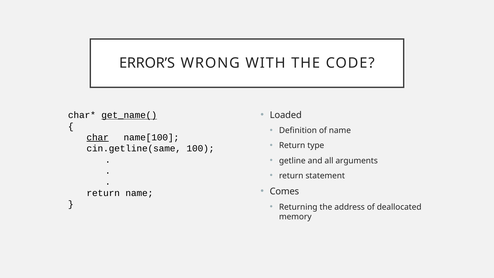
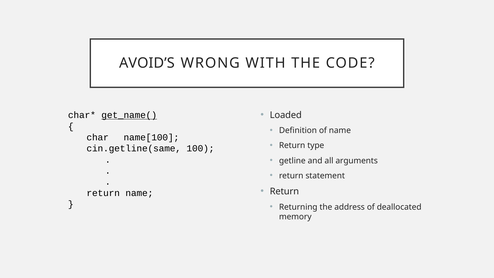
ERROR’S: ERROR’S -> AVOID’S (147, 63)
char underline: present -> none (98, 137)
Comes: Comes -> Return (284, 191)
